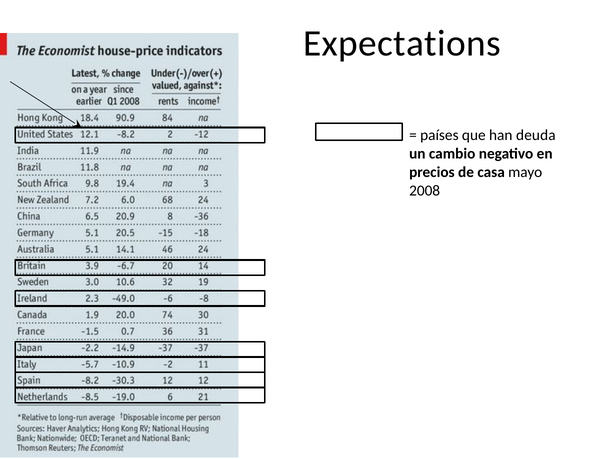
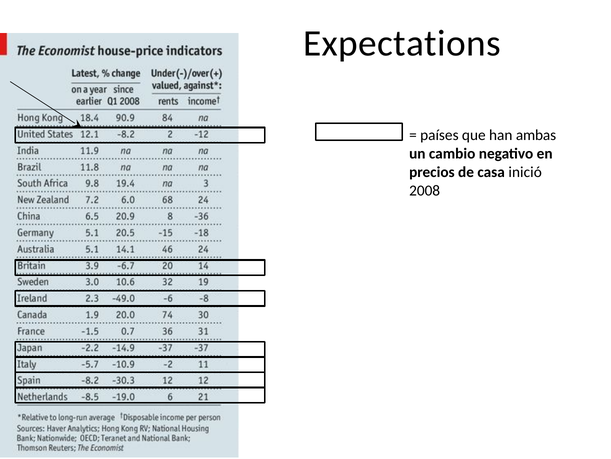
deuda: deuda -> ambas (536, 135)
mayo: mayo -> inició (525, 172)
